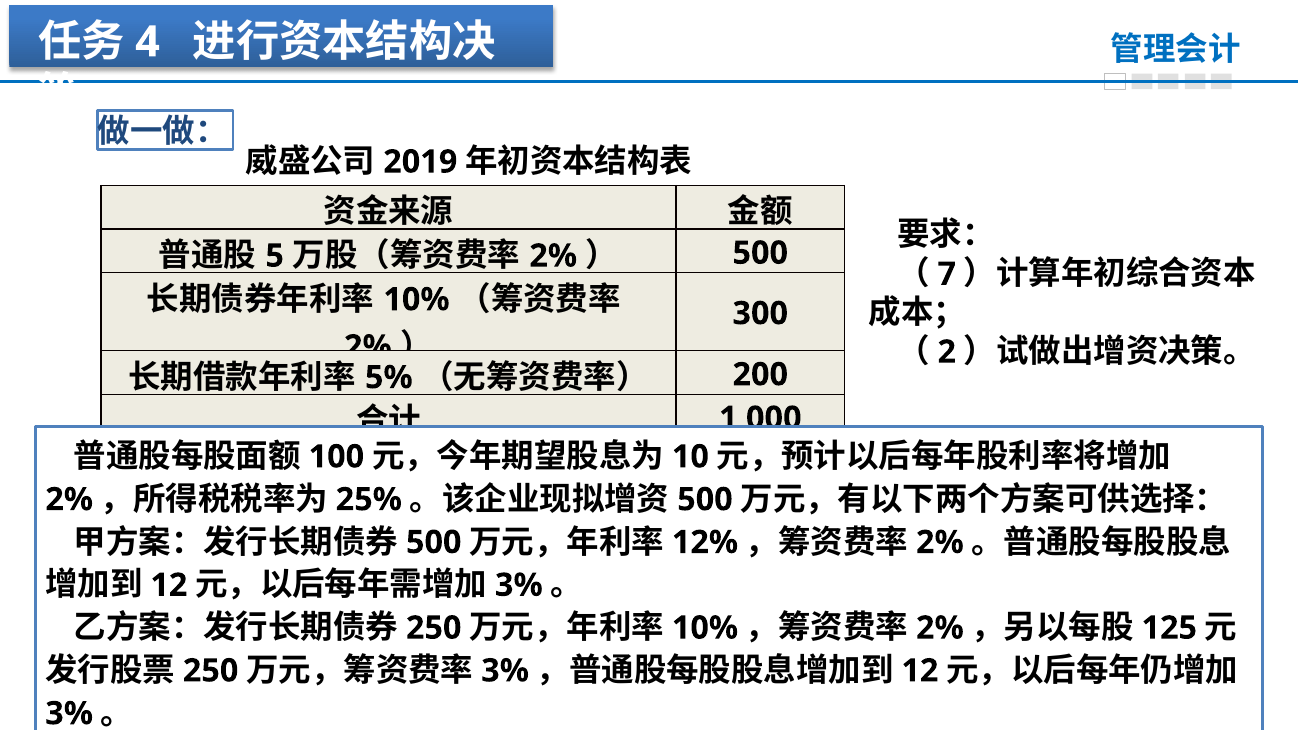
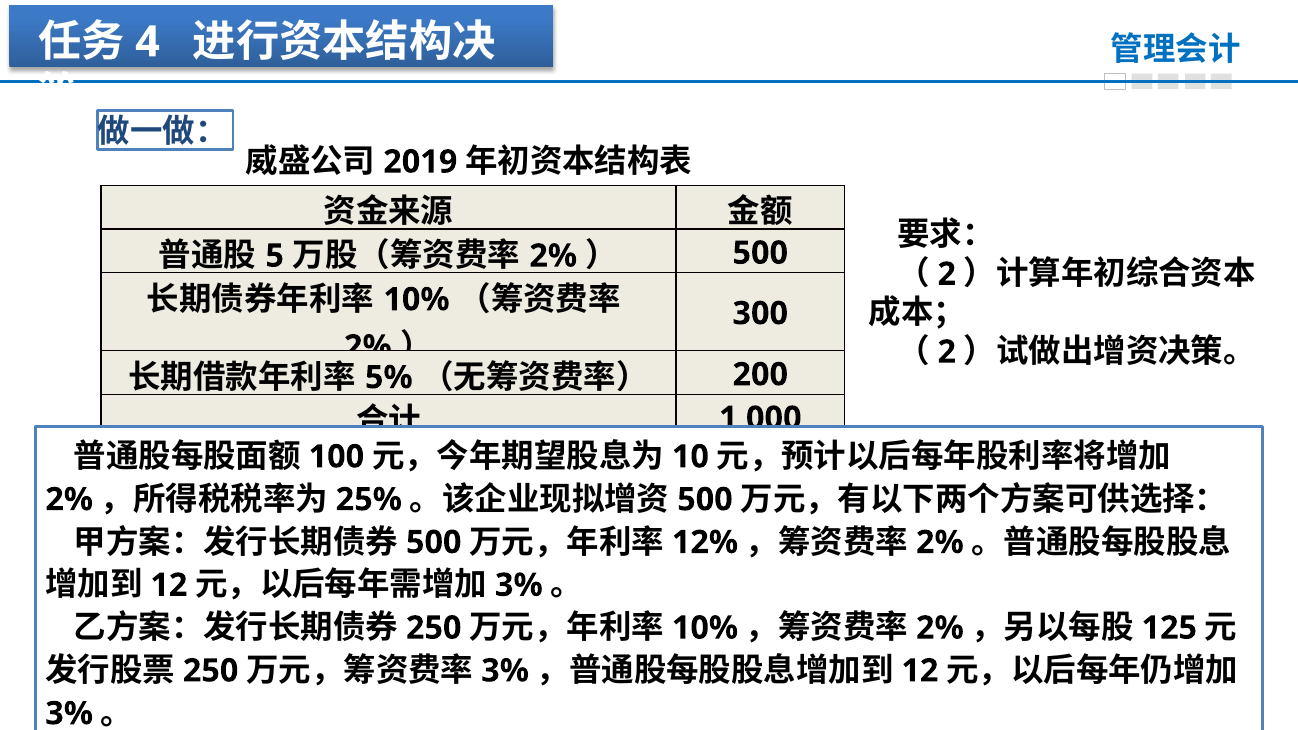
7: 7 -> 2 (947, 274)
